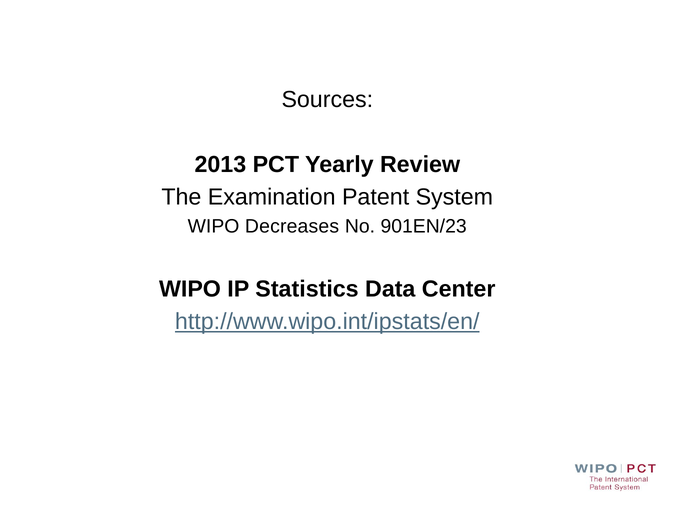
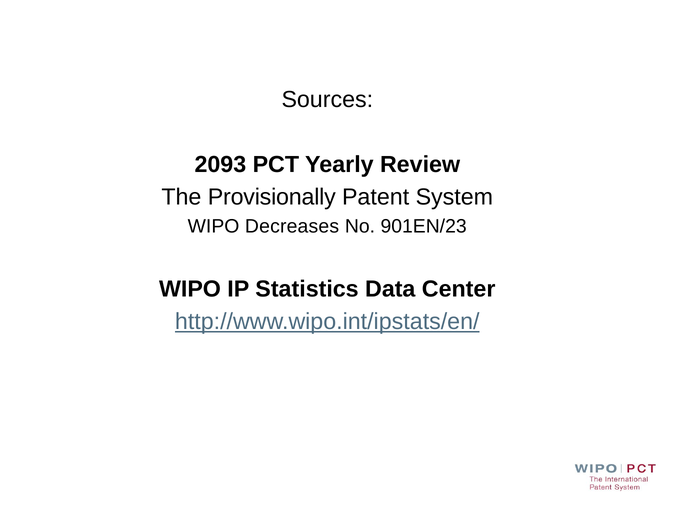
2013: 2013 -> 2093 (220, 164)
Examination: Examination -> Provisionally (272, 197)
